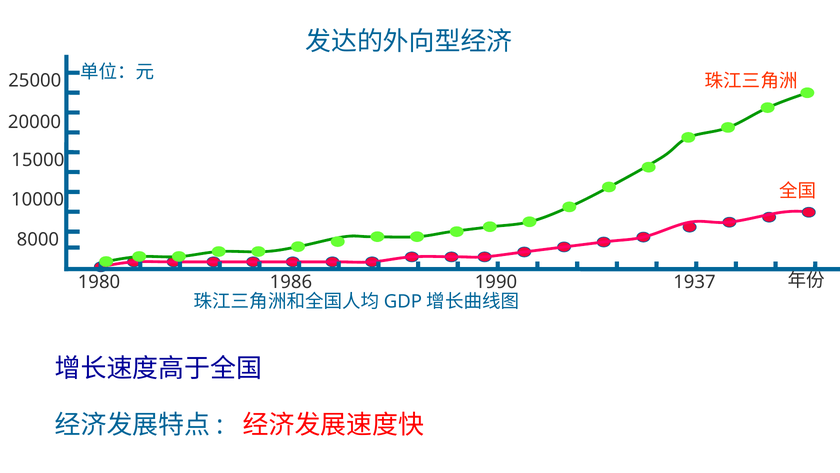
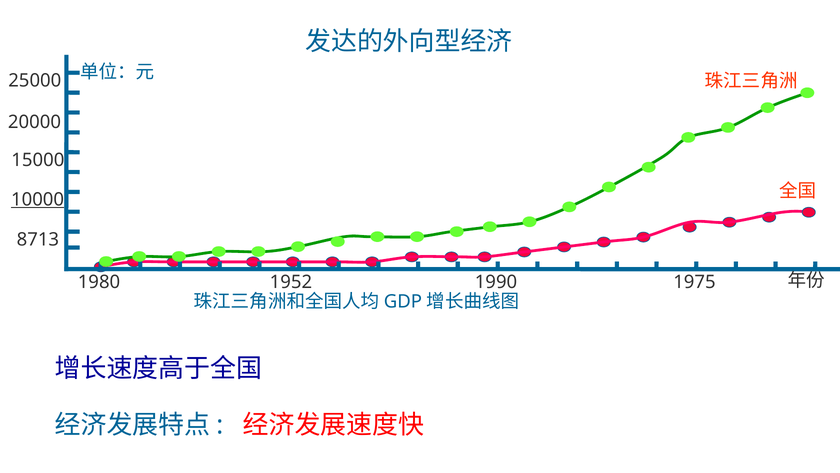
10000 underline: none -> present (38, 199)
8000: 8000 -> 8713 (38, 239)
1986: 1986 -> 1952 (291, 282)
1937: 1937 -> 1975 (694, 282)
